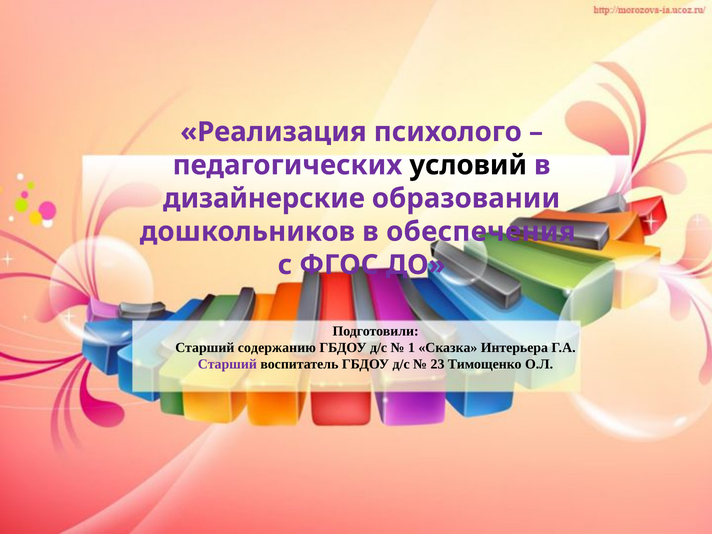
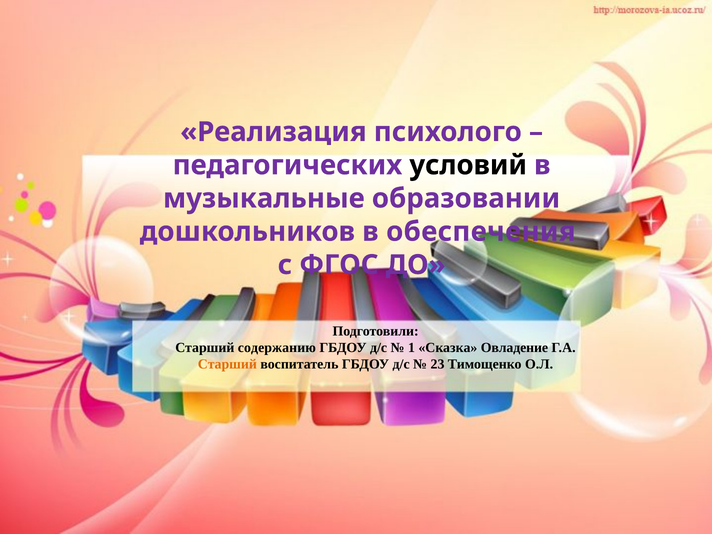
дизайнерские: дизайнерские -> музыкальные (264, 198)
Интерьера: Интерьера -> Овладение (514, 348)
Старший colour: purple -> orange (227, 364)
